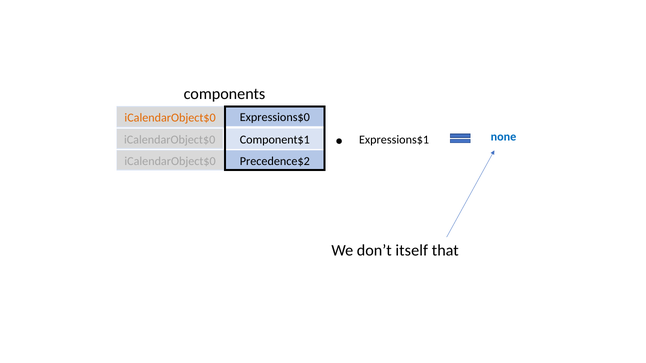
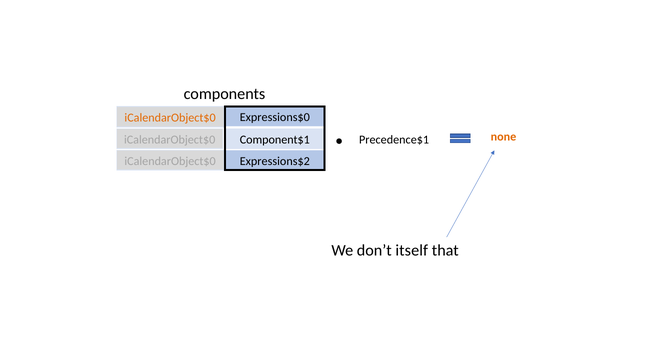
none colour: blue -> orange (503, 137)
Expressions$1: Expressions$1 -> Precedence$1 (394, 140)
Precedence$2: Precedence$2 -> Expressions$2 (275, 161)
